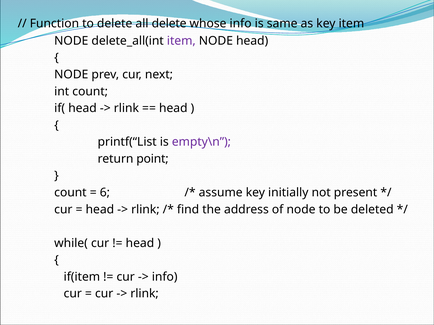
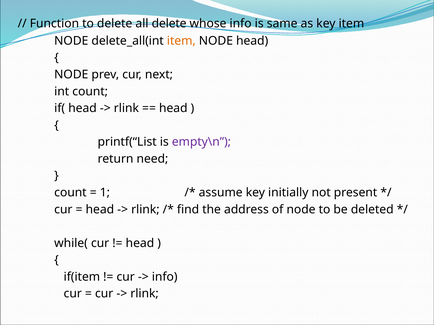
item colour: purple -> orange (181, 41)
point: point -> need (152, 159)
6: 6 -> 1 (105, 193)
